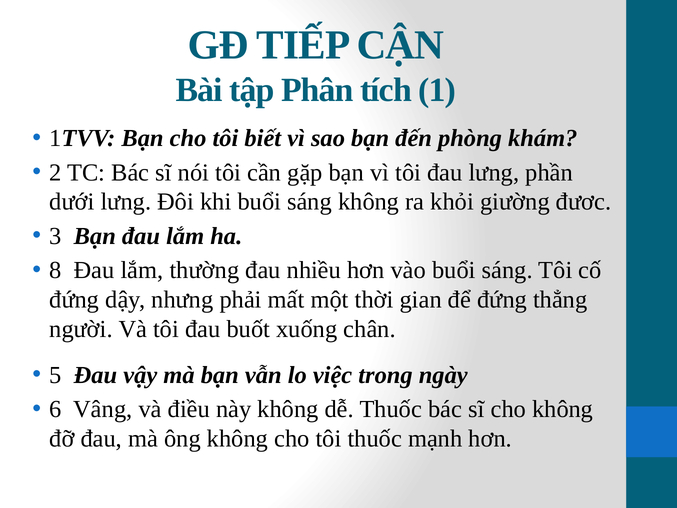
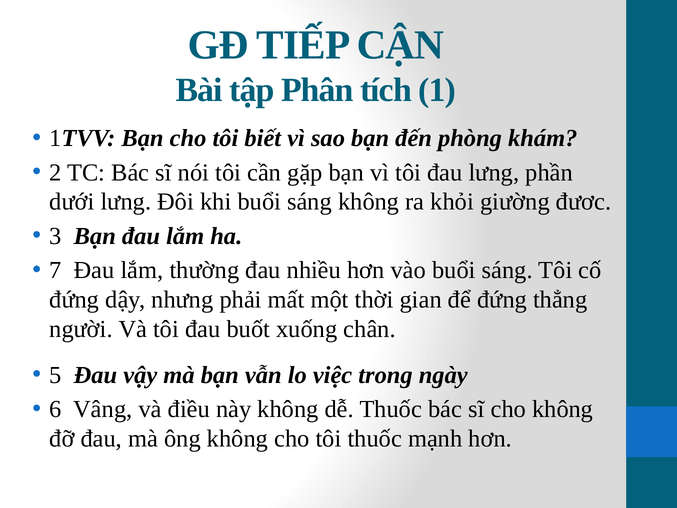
8: 8 -> 7 (55, 270)
